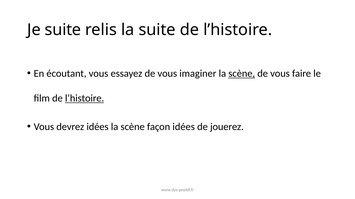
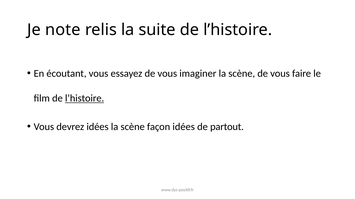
Je suite: suite -> note (63, 30)
scène underline: present -> none (242, 74)
jouerez: jouerez -> partout (227, 127)
